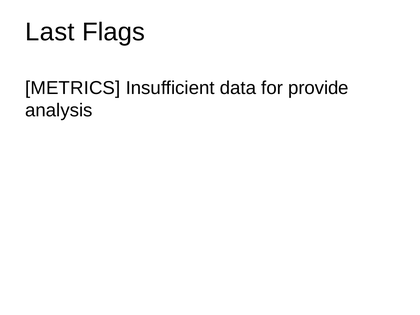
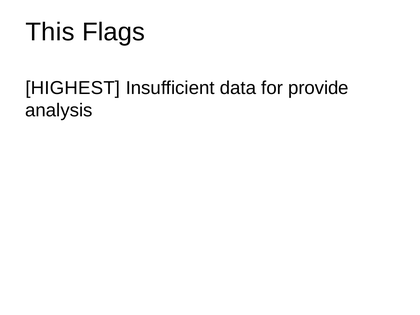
Last: Last -> This (50, 32)
METRICS: METRICS -> HIGHEST (73, 88)
